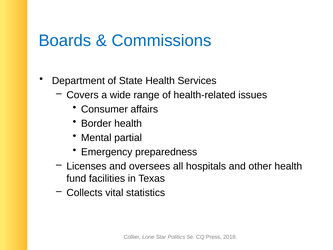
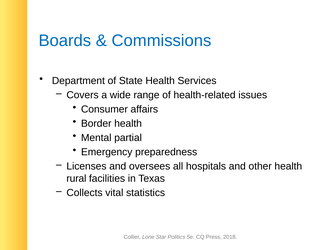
fund: fund -> rural (76, 178)
